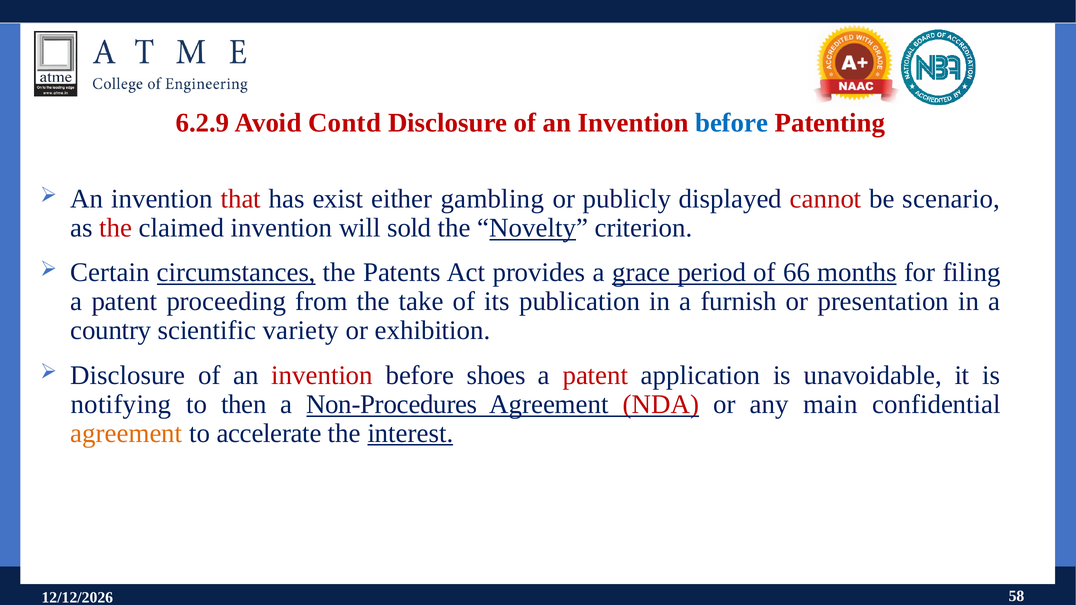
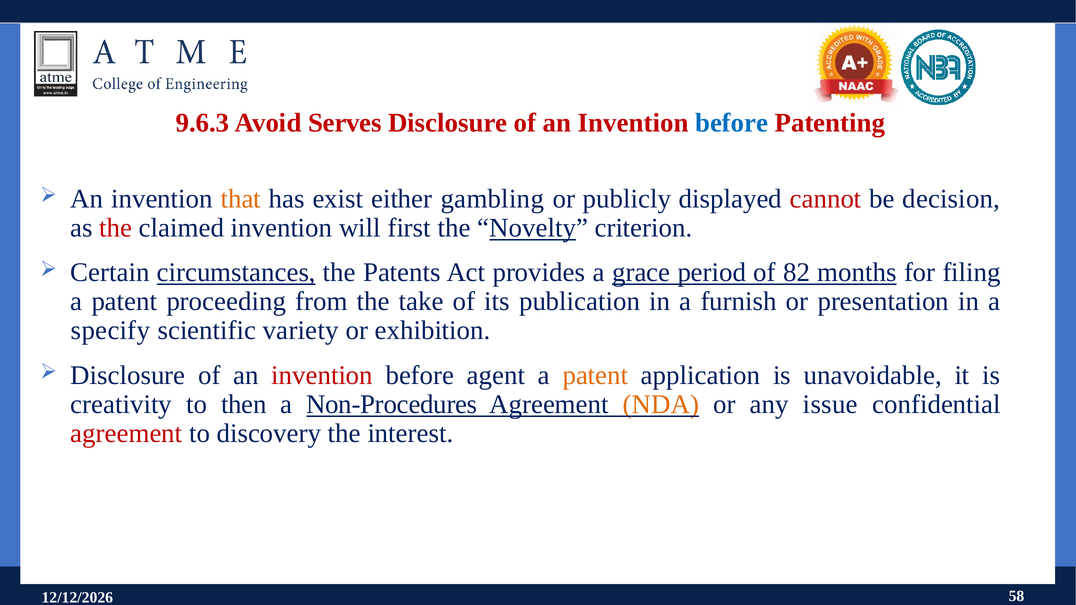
6.2.9: 6.2.9 -> 9.6.3 (203, 123)
Contd: Contd -> Serves (345, 123)
that colour: red -> orange (241, 199)
scenario: scenario -> decision (951, 199)
sold: sold -> first (409, 228)
66: 66 -> 82 (797, 273)
country: country -> specify (111, 331)
shoes: shoes -> agent (496, 375)
patent colour: red -> orange (595, 375)
notifying: notifying -> creativity (121, 404)
NDA colour: red -> orange (661, 404)
main: main -> issue (830, 404)
agreement colour: orange -> red (126, 434)
accelerate: accelerate -> discovery (269, 434)
interest underline: present -> none (410, 434)
